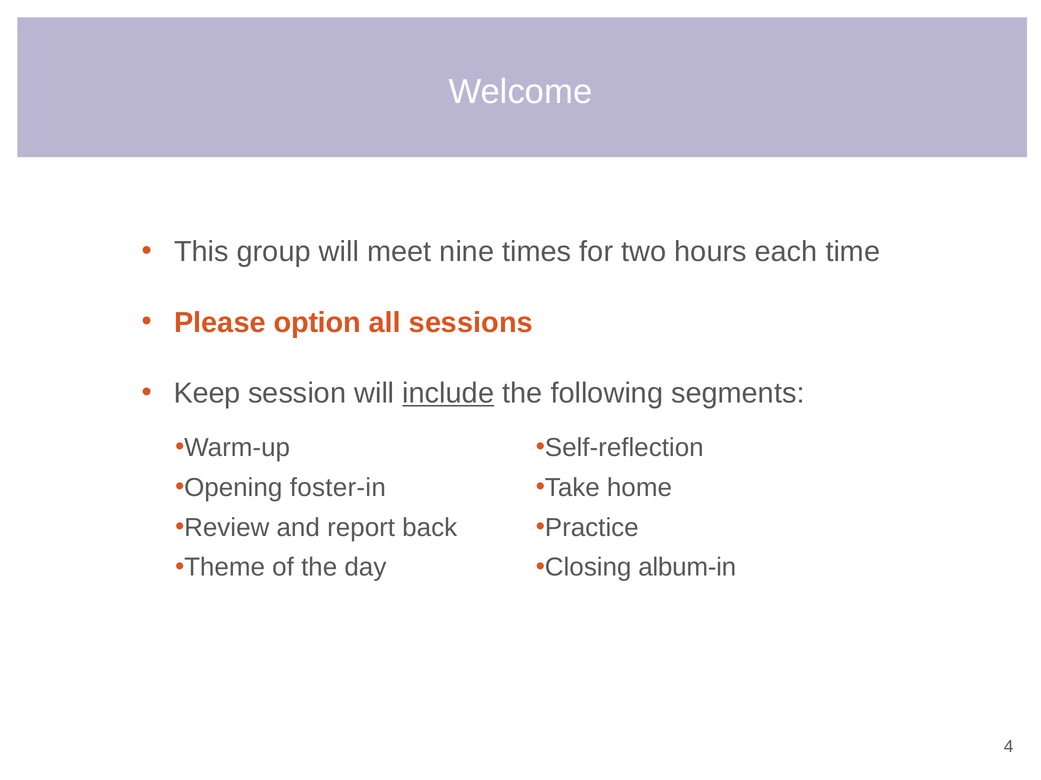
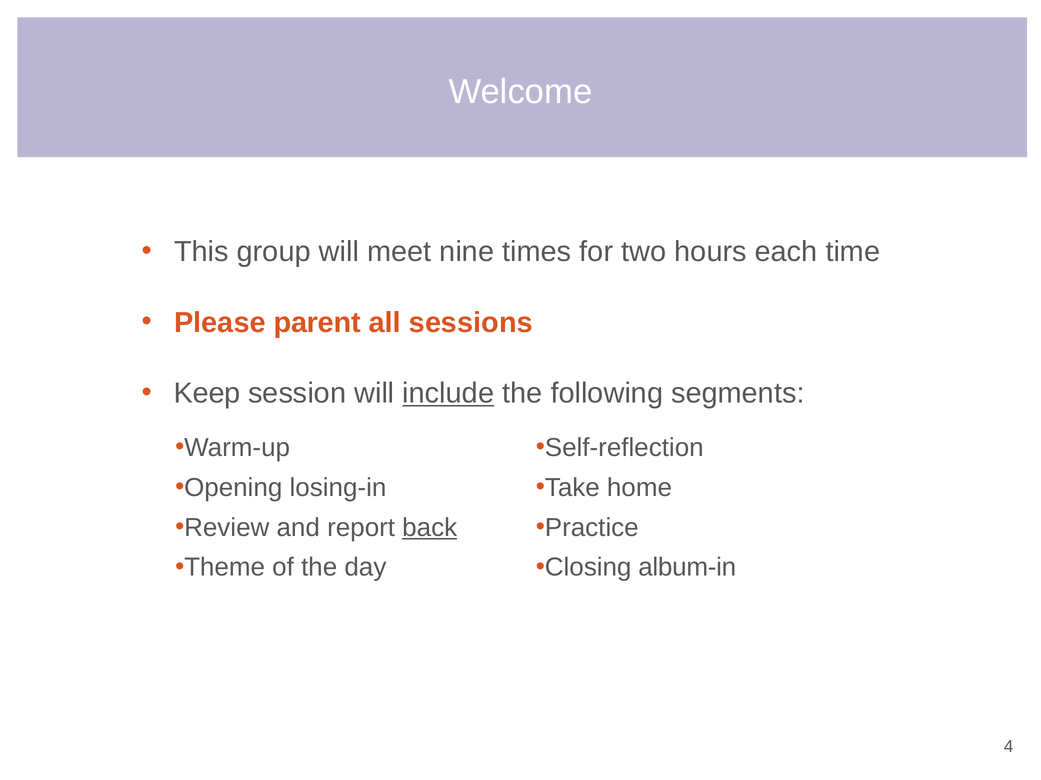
option: option -> parent (317, 323)
foster-in: foster-in -> losing-in (338, 488)
back underline: none -> present (430, 528)
